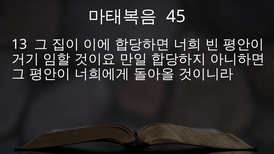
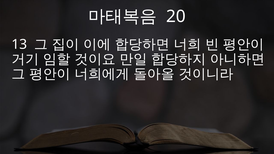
45: 45 -> 20 (176, 16)
